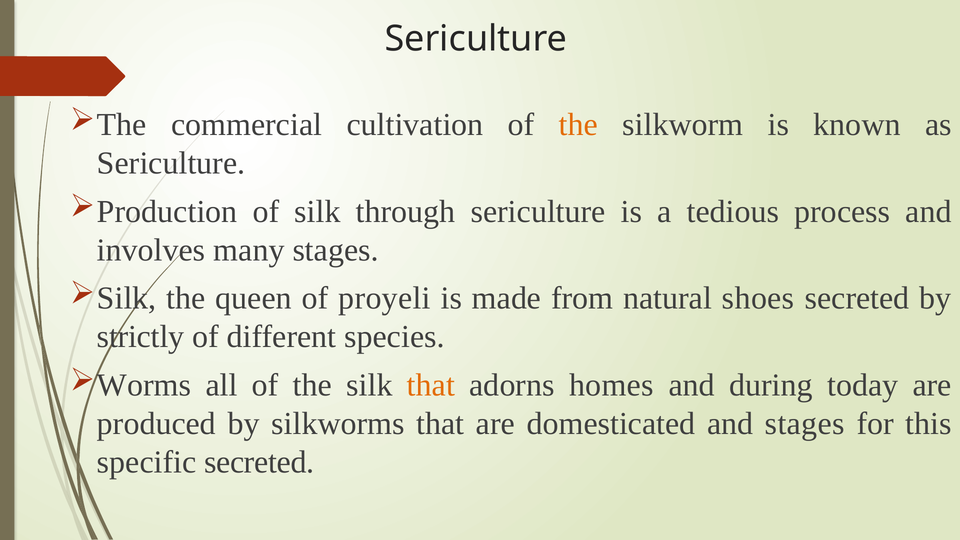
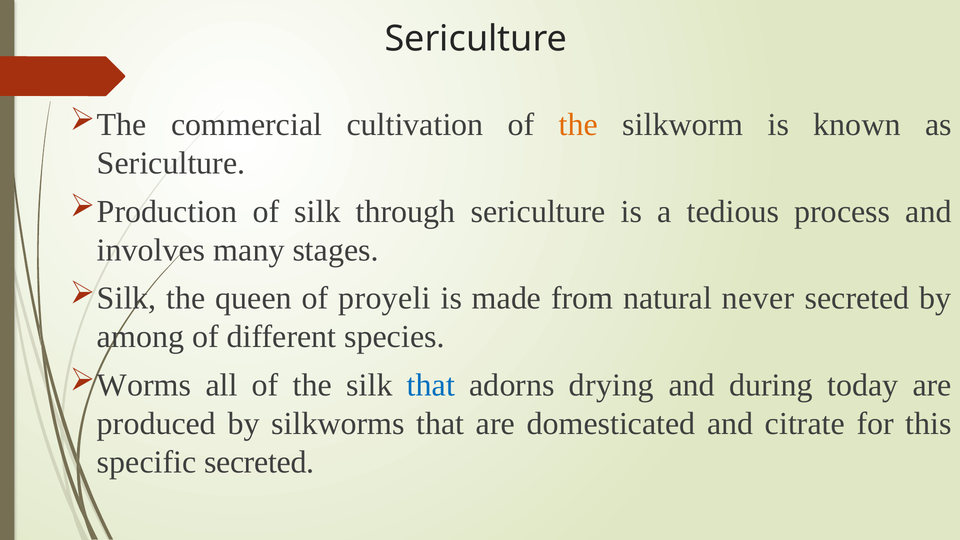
shoes: shoes -> never (758, 298)
strictly: strictly -> among (140, 337)
that colour: orange -> blue (431, 385)
homes: homes -> drying (611, 385)
and stages: stages -> citrate (805, 424)
